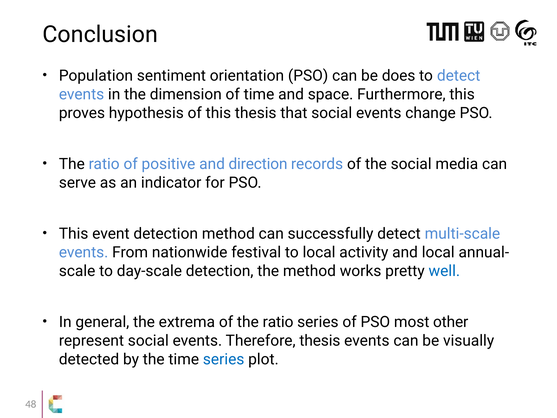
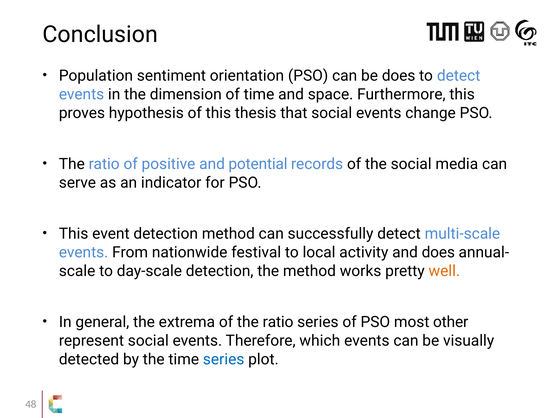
direction: direction -> potential (258, 164)
and local: local -> does (438, 252)
well colour: blue -> orange (444, 271)
Therefore thesis: thesis -> which (320, 341)
